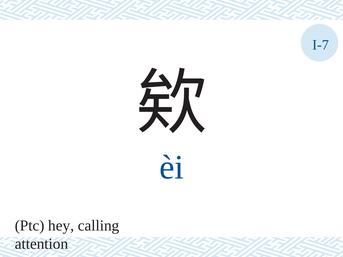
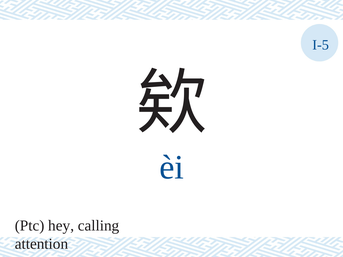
I-7: I-7 -> I-5 (321, 45)
